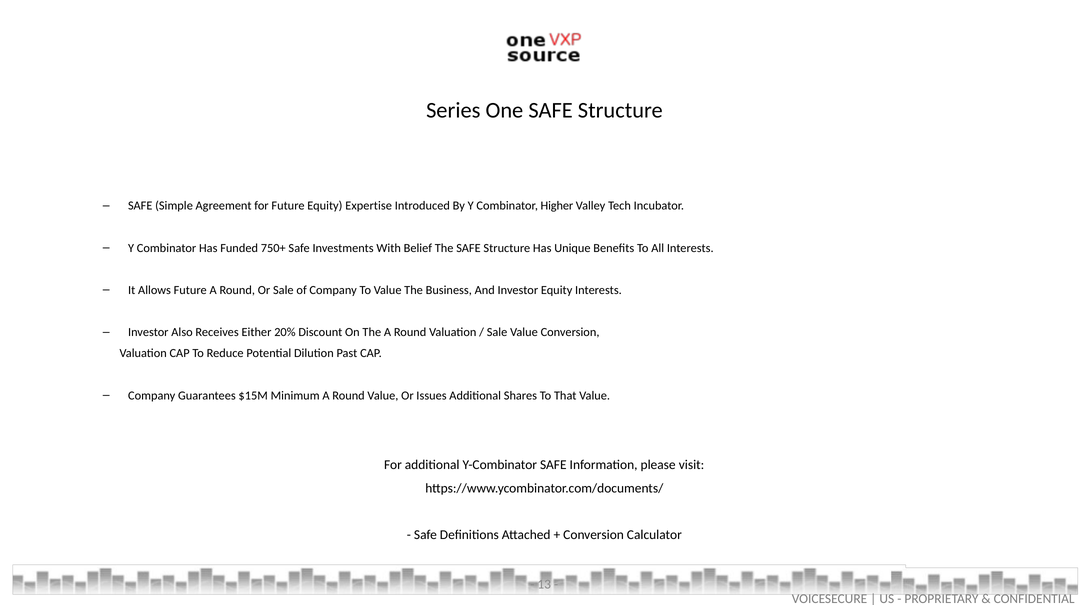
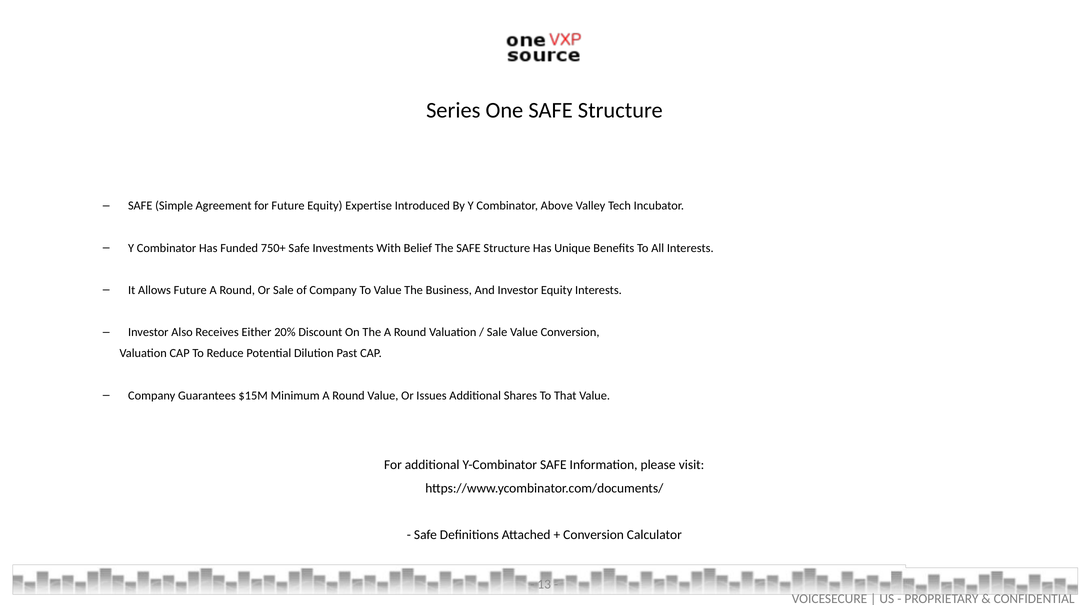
Higher: Higher -> Above (557, 206)
